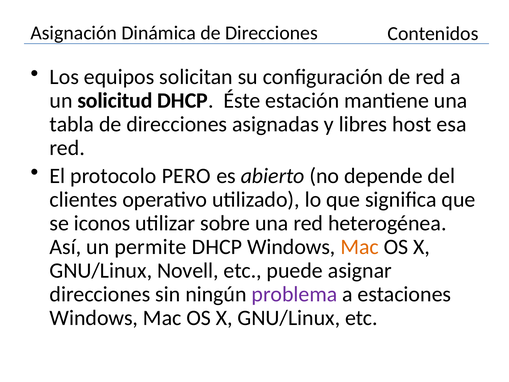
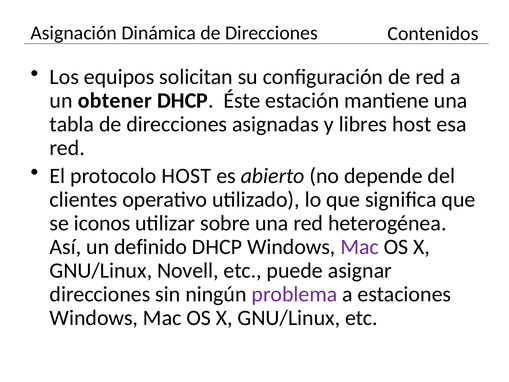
solicitud: solicitud -> obtener (115, 101)
protocolo PERO: PERO -> HOST (186, 176)
permite: permite -> definido (151, 247)
Mac colour: orange -> purple (360, 247)
